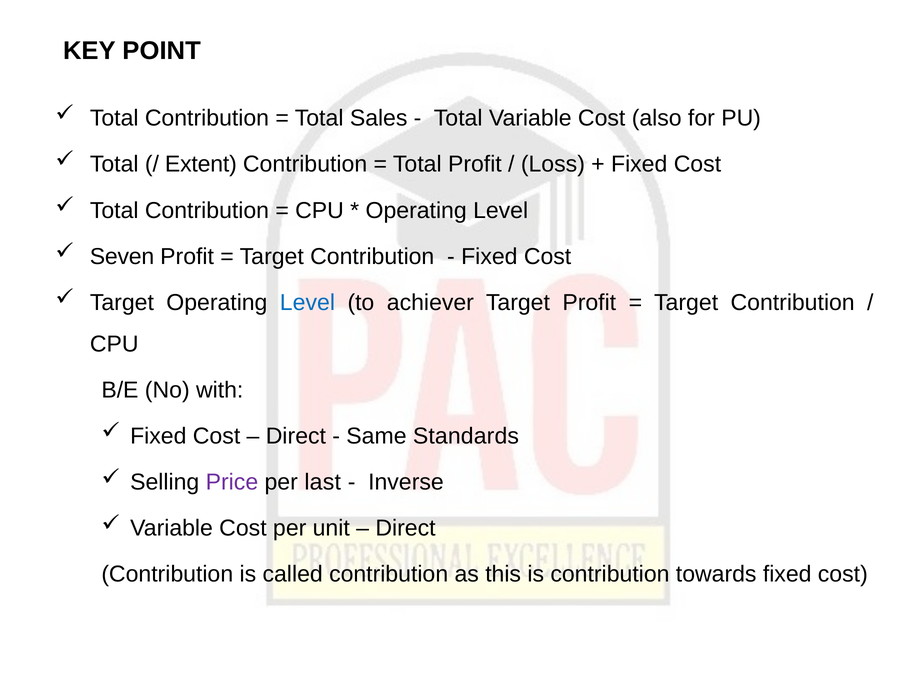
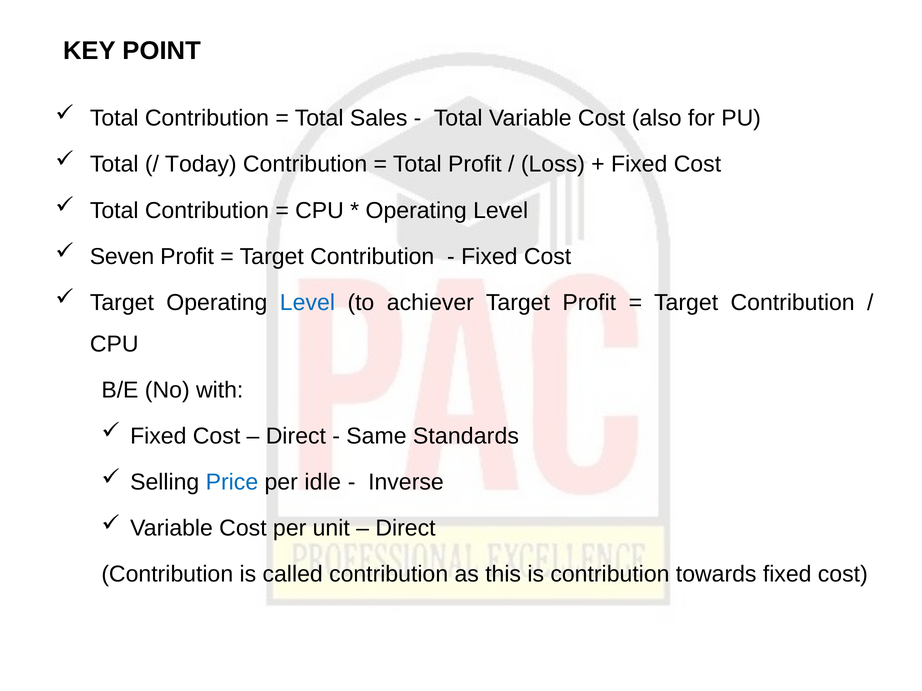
Extent: Extent -> Today (201, 164)
Price colour: purple -> blue (232, 483)
last: last -> idle (323, 483)
